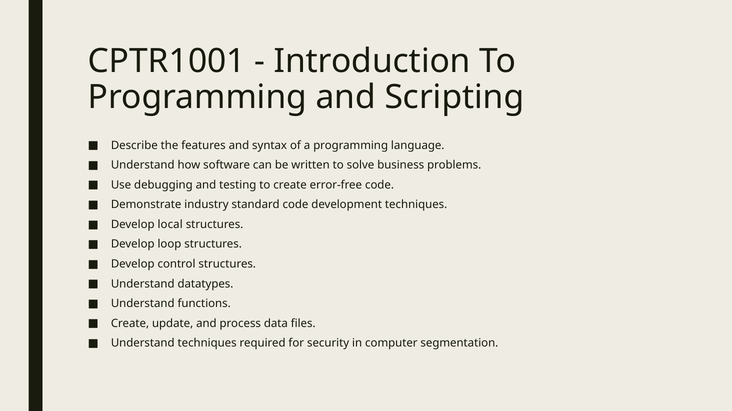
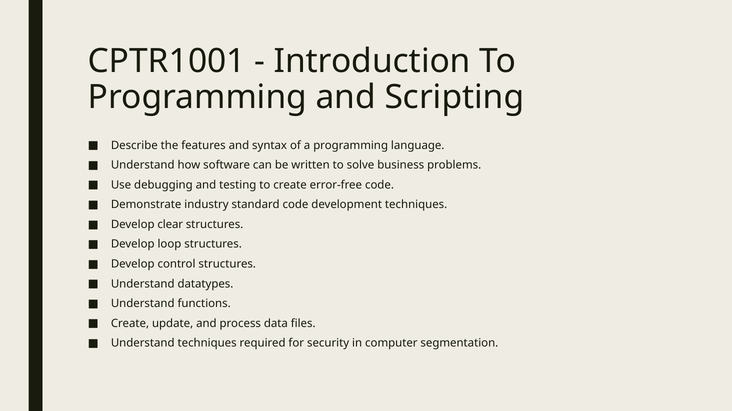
local: local -> clear (170, 225)
